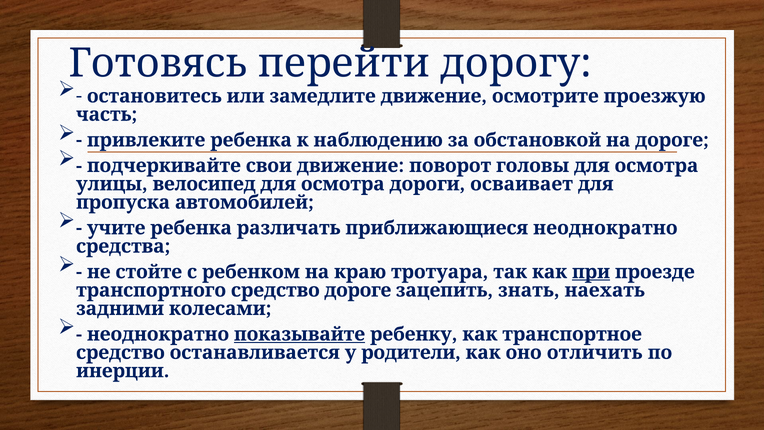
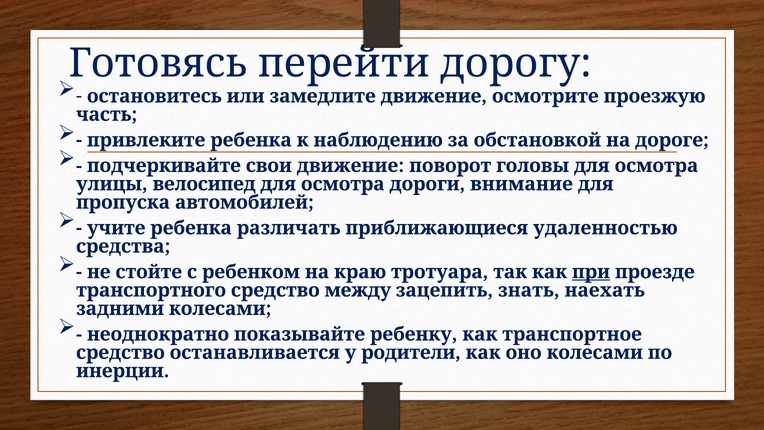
осваивает: осваивает -> внимание (522, 184)
приближающиеся неоднократно: неоднократно -> удаленностью (605, 228)
средство дороге: дороге -> между (358, 290)
показывайте underline: present -> none (300, 334)
оно отличить: отличить -> колесами (595, 352)
